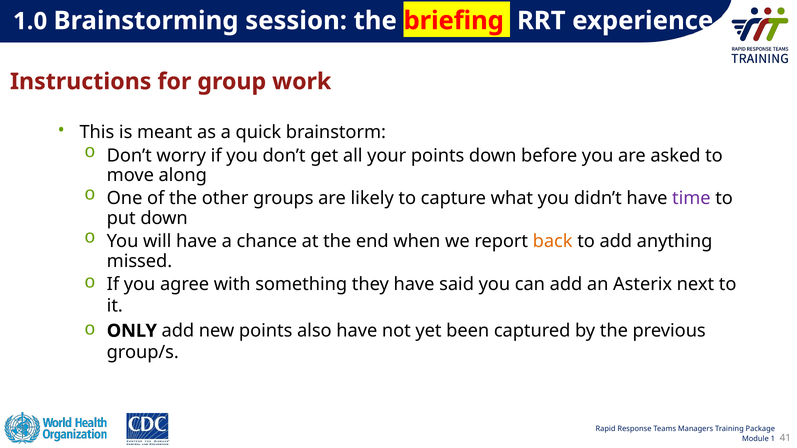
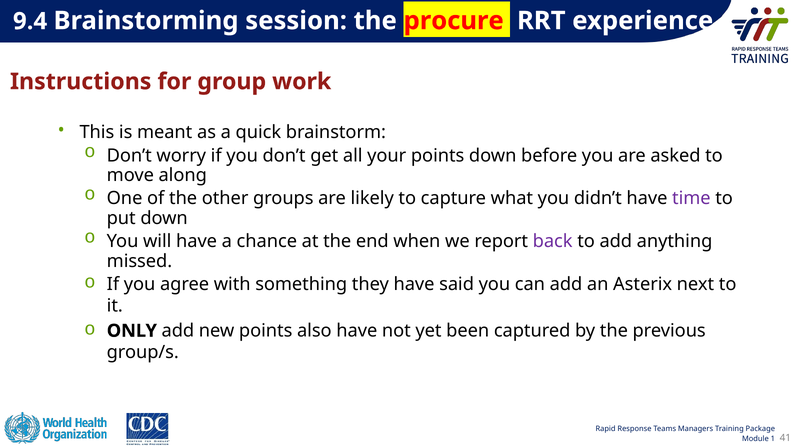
1.0: 1.0 -> 9.4 (30, 21)
briefing: briefing -> procure (454, 21)
back colour: orange -> purple (553, 242)
